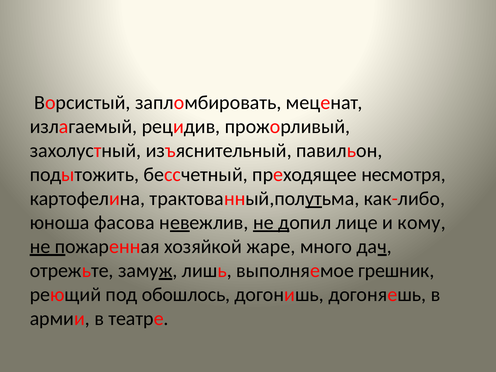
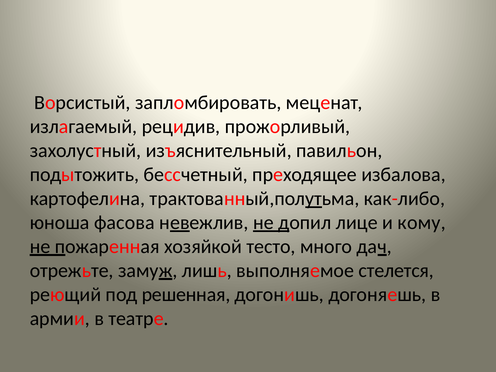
несмотря: несмотря -> избалова (404, 175)
жаре: жаре -> тесто (271, 247)
грешник: грешник -> стелется (396, 271)
обошлось: обошлось -> решенная (186, 295)
